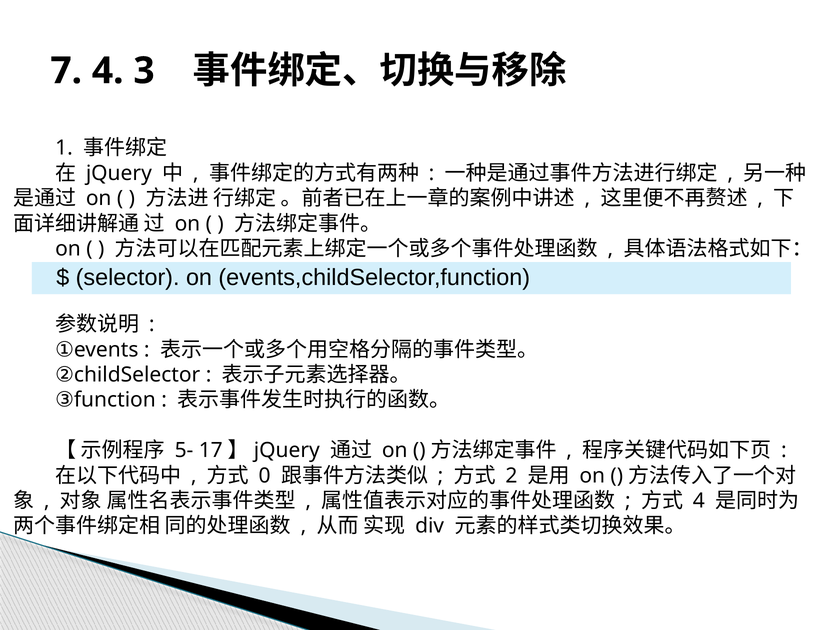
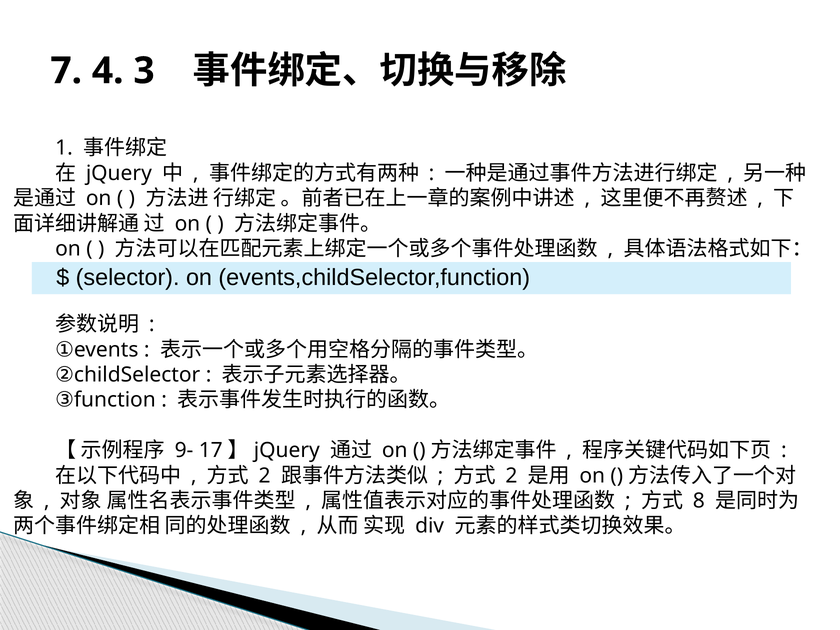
5-: 5- -> 9- (184, 450)
0: 0 -> 2 (265, 476)
4: 4 -> 8 (699, 501)
